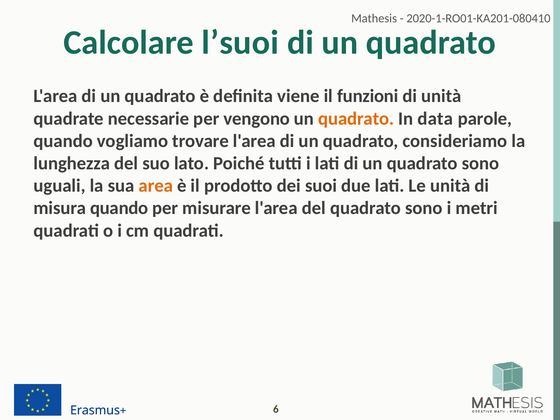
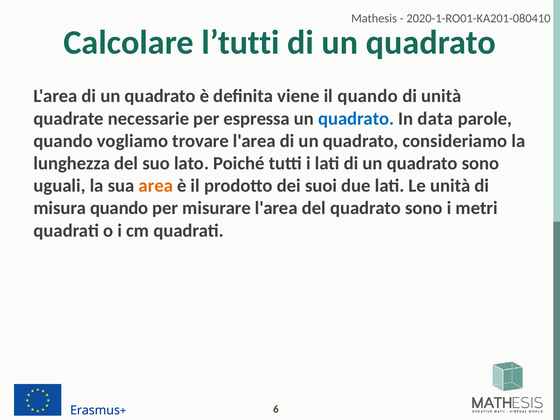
l’suoi: l’suoi -> l’tutti (241, 43)
il funzioni: funzioni -> quando (368, 96)
vengono: vengono -> espressa (257, 119)
quadrato colour: orange -> blue (356, 119)
